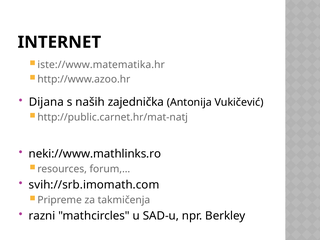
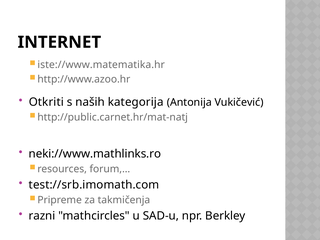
Dijana: Dijana -> Otkriti (46, 102)
zajednička: zajednička -> kategorija (136, 102)
svih://srb.imomath.com: svih://srb.imomath.com -> test://srb.imomath.com (94, 185)
